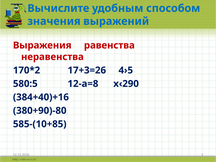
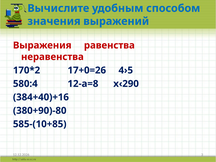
17+3=26: 17+3=26 -> 17+0=26 (87, 70)
580:5: 580:5 -> 580:4 (25, 84)
